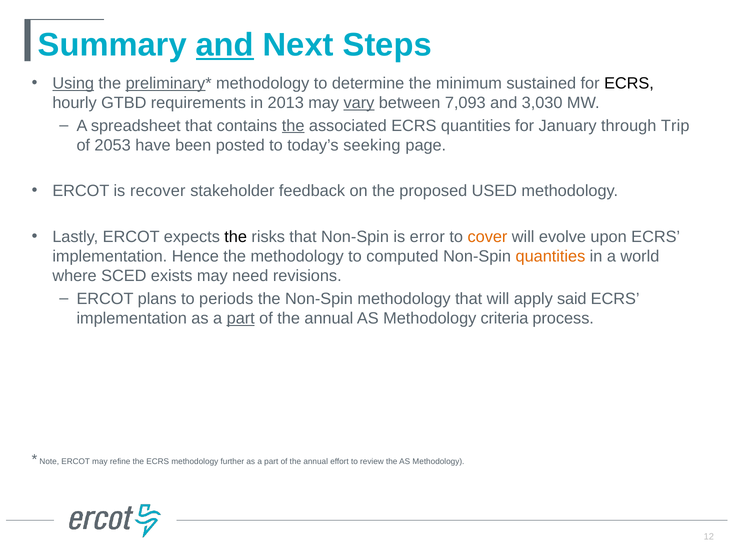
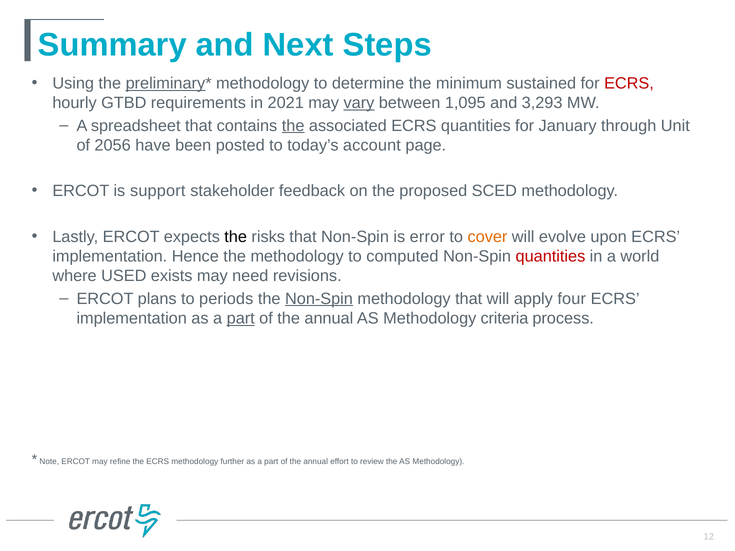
and underline: present -> none (225, 45)
Using underline: present -> none (73, 83)
ECRS colour: black -> red (629, 83)
2013: 2013 -> 2021 (286, 103)
7,093: 7,093 -> 1,095 (465, 103)
3,030: 3,030 -> 3,293 (542, 103)
Trip: Trip -> Unit (675, 126)
2053: 2053 -> 2056 (113, 145)
seeking: seeking -> account (372, 145)
recover: recover -> support (158, 191)
USED: USED -> SCED (494, 191)
quantities colour: orange -> red (550, 256)
SCED: SCED -> USED (124, 276)
Non-Spin underline: none -> present (319, 299)
said: said -> four (572, 299)
